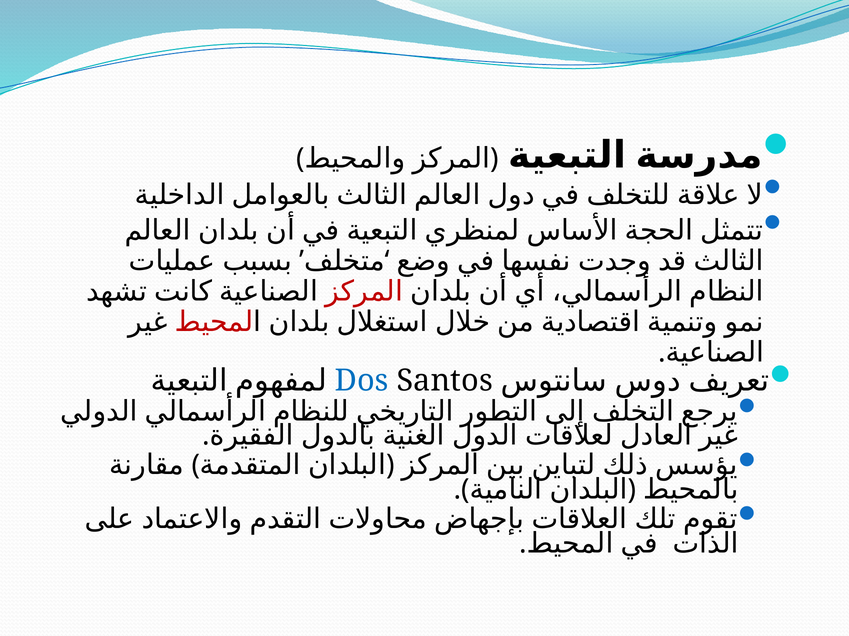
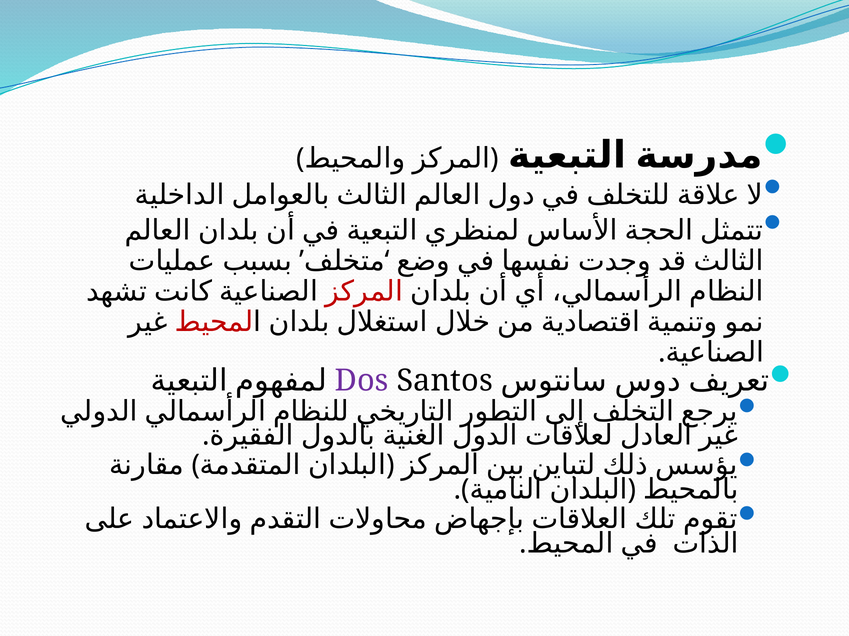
Dos colour: blue -> purple (362, 381)
